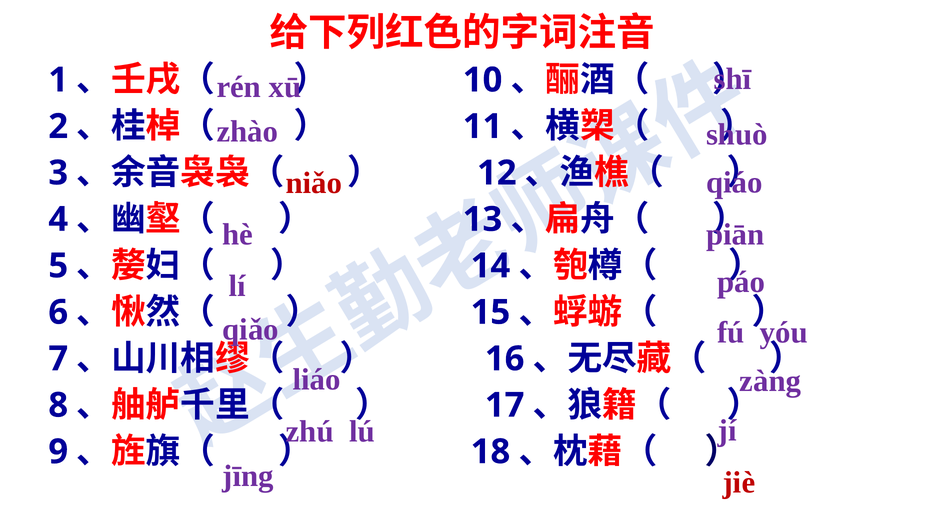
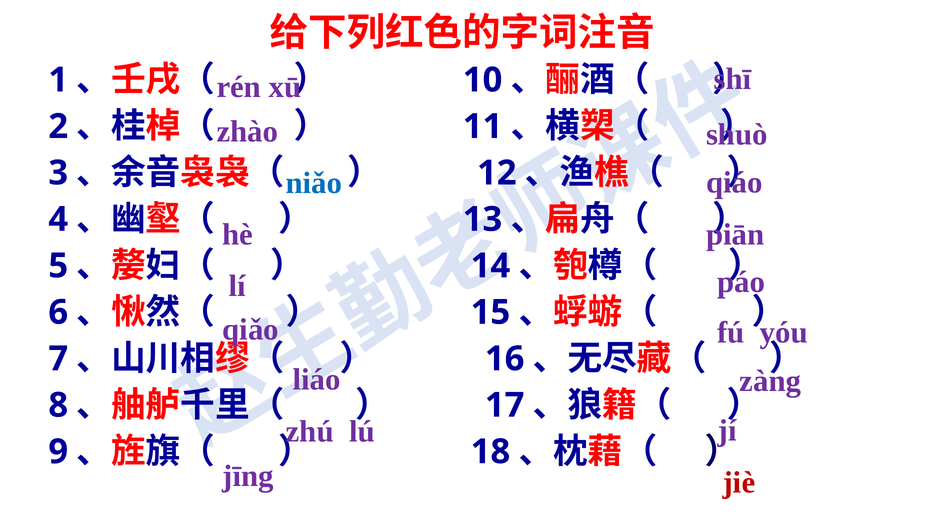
niǎo colour: red -> blue (314, 183)
